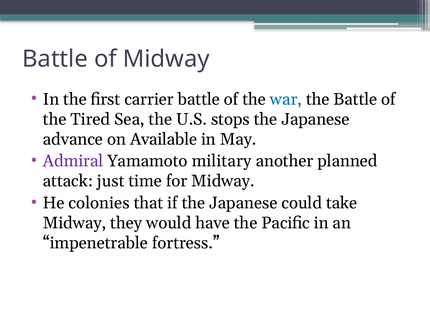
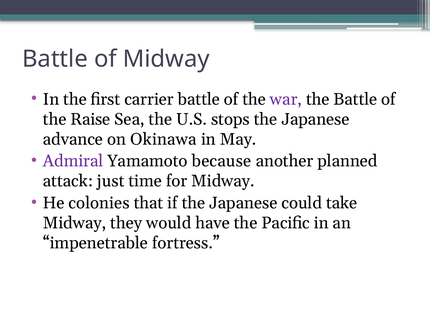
war colour: blue -> purple (286, 99)
Tired: Tired -> Raise (90, 119)
Available: Available -> Okinawa (163, 139)
military: military -> because (222, 161)
